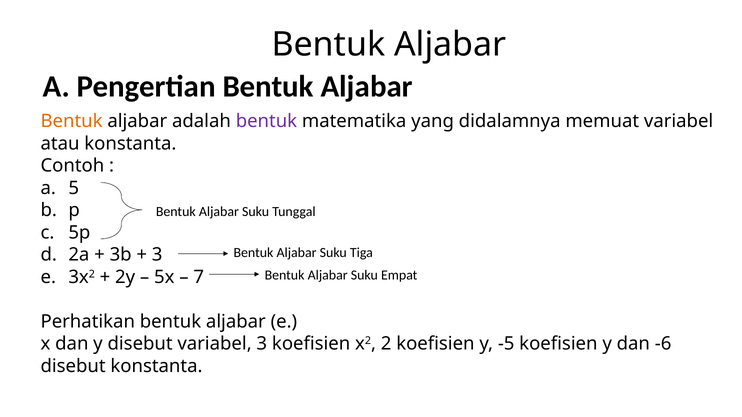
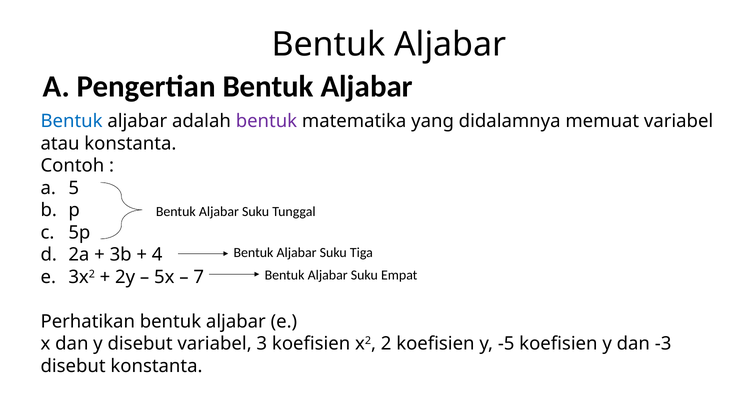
Bentuk colour: orange -> blue (72, 121)
3: 3 -> 4 (157, 255)
-6: -6 -> -3 (663, 344)
